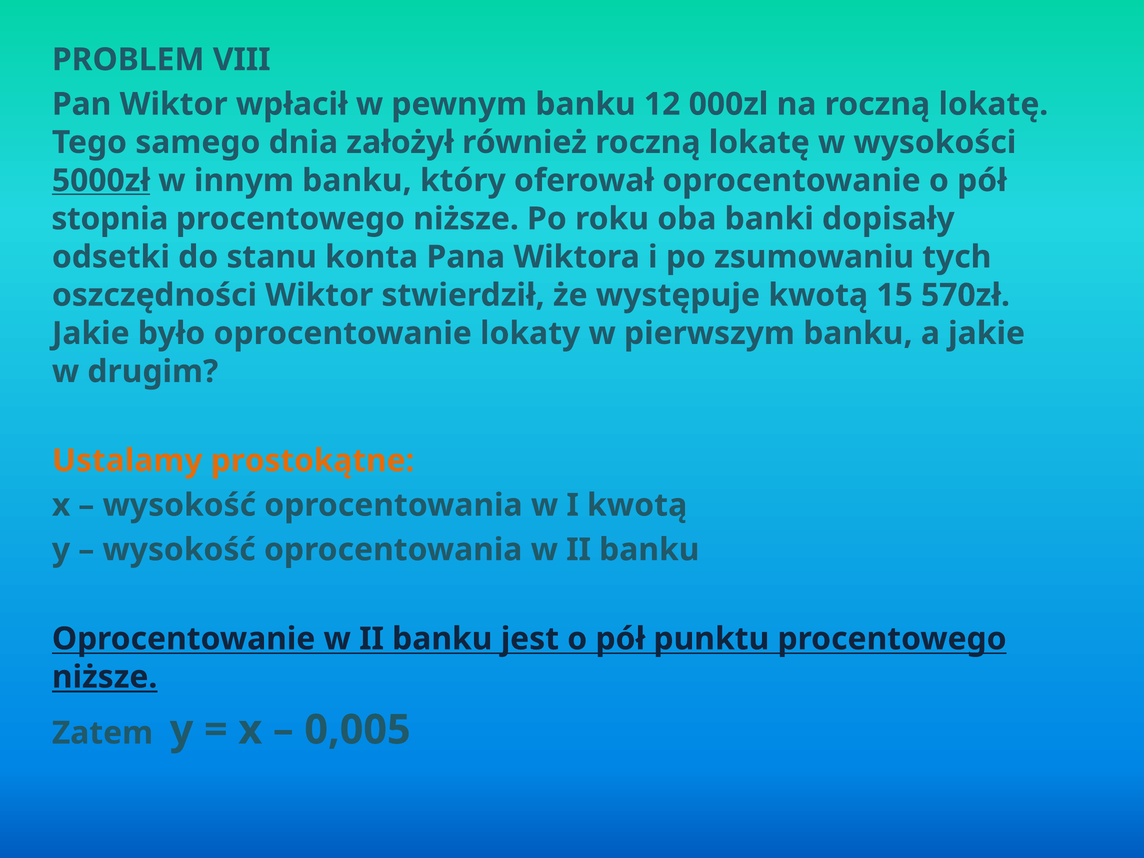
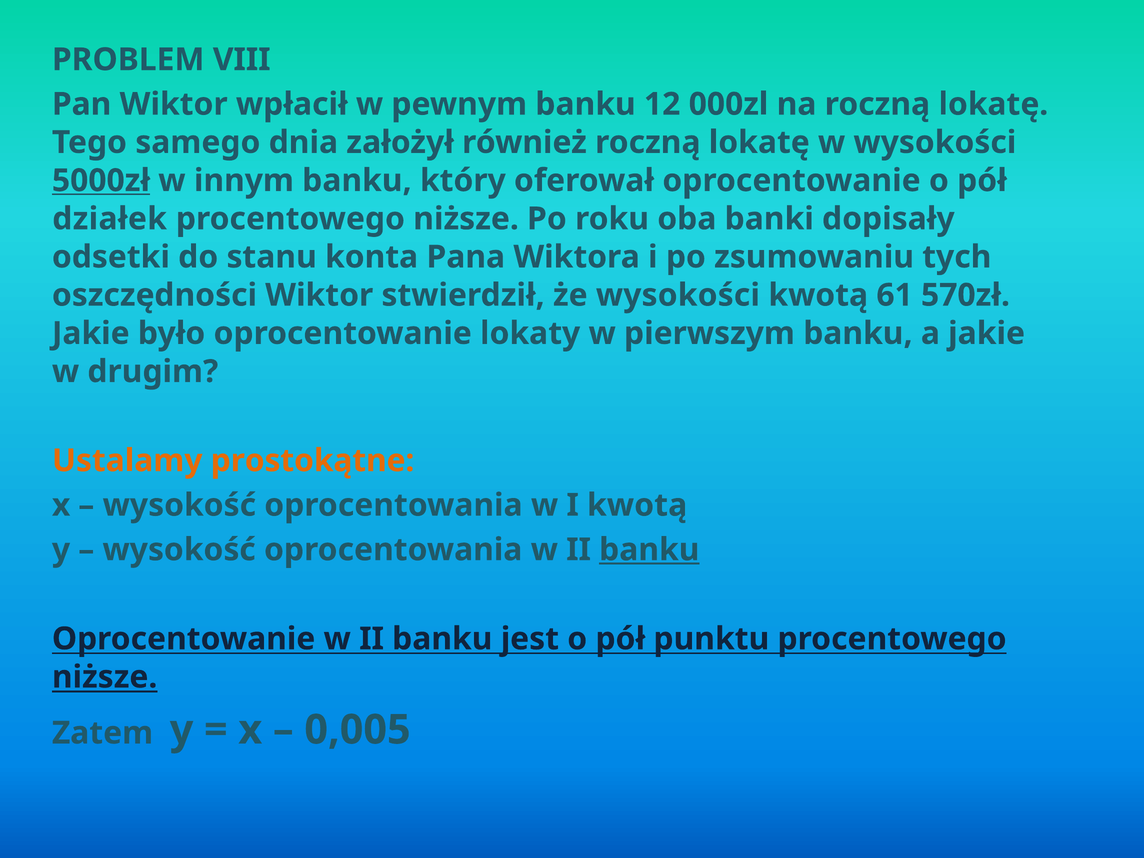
stopnia: stopnia -> działek (110, 219)
że występuje: występuje -> wysokości (678, 295)
15: 15 -> 61 (895, 295)
banku underline: none -> present (649, 550)
